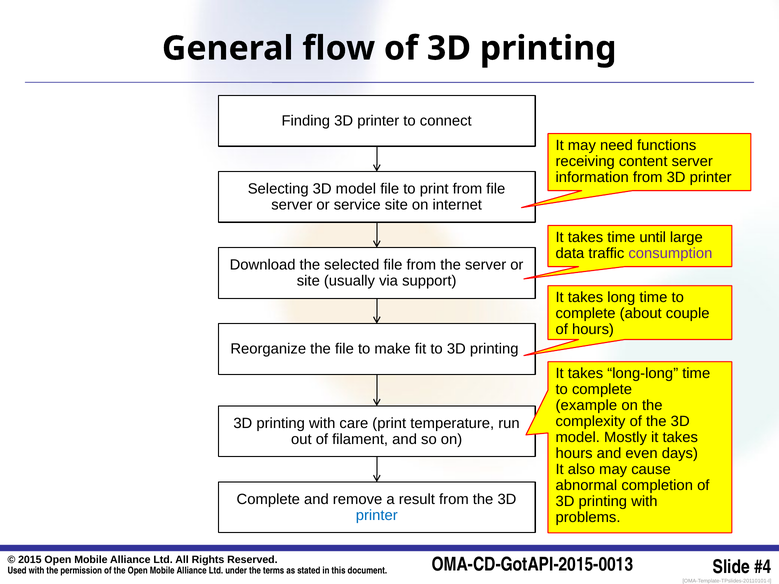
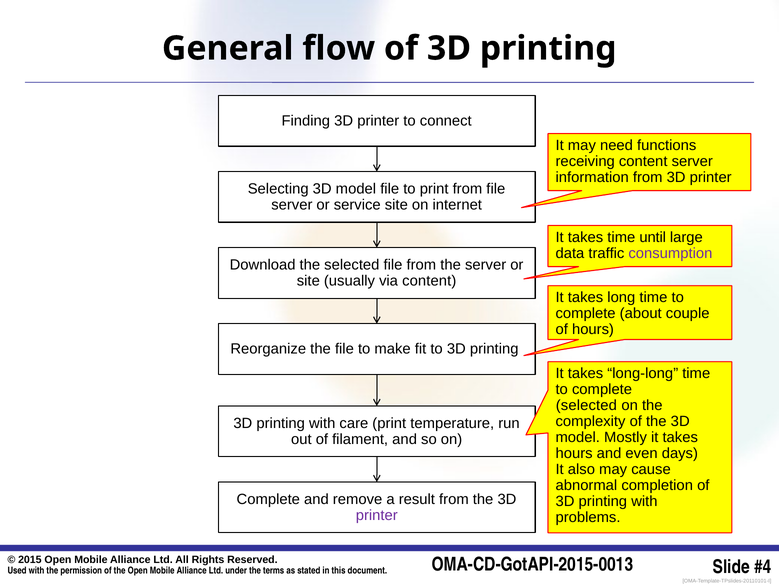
via support: support -> content (429, 281)
example: example -> selected (586, 406)
printer colour: blue -> purple (377, 516)
